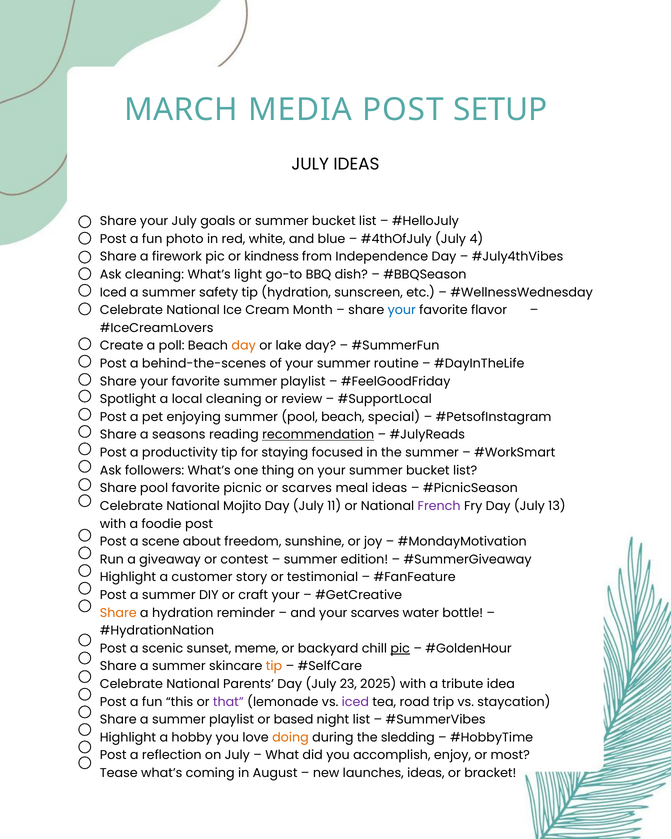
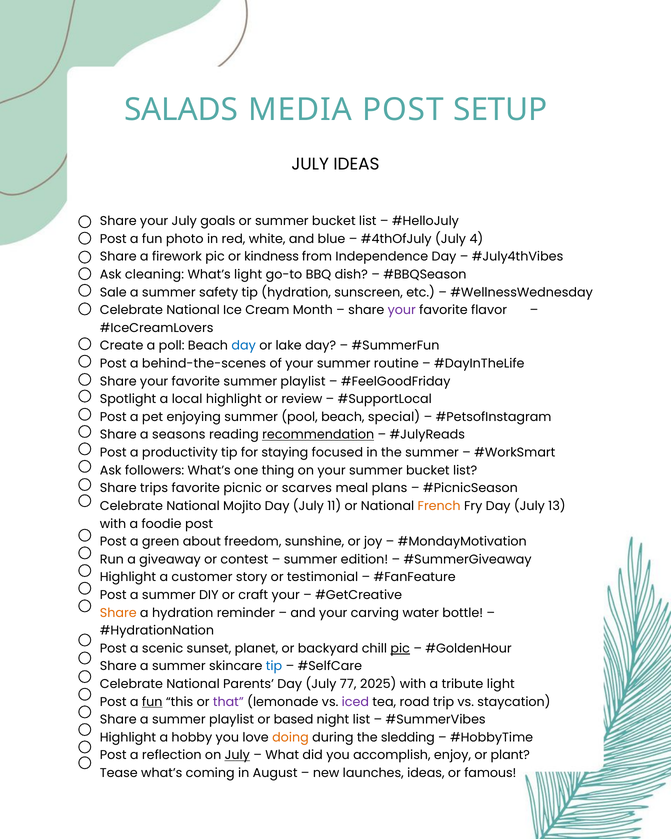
MARCH: MARCH -> SALADS (181, 110)
Iced: Iced -> Sale (113, 292)
your colour: blue -> purple (402, 310)
day colour: orange -> blue (244, 346)
local cleaning: cleaning -> highlight (234, 399)
Share pool: pool -> trips (154, 488)
meal ideas: ideas -> plans (390, 488)
French colour: purple -> orange (439, 506)
scene: scene -> green (161, 541)
your scarves: scarves -> carving (375, 613)
meme: meme -> planet (256, 648)
tip colour: orange -> blue (274, 666)
23: 23 -> 77 (348, 684)
tribute idea: idea -> light (501, 684)
fun underline: none -> present (152, 702)
July underline: none -> present (237, 755)
most: most -> plant (510, 755)
bracket: bracket -> famous (490, 773)
